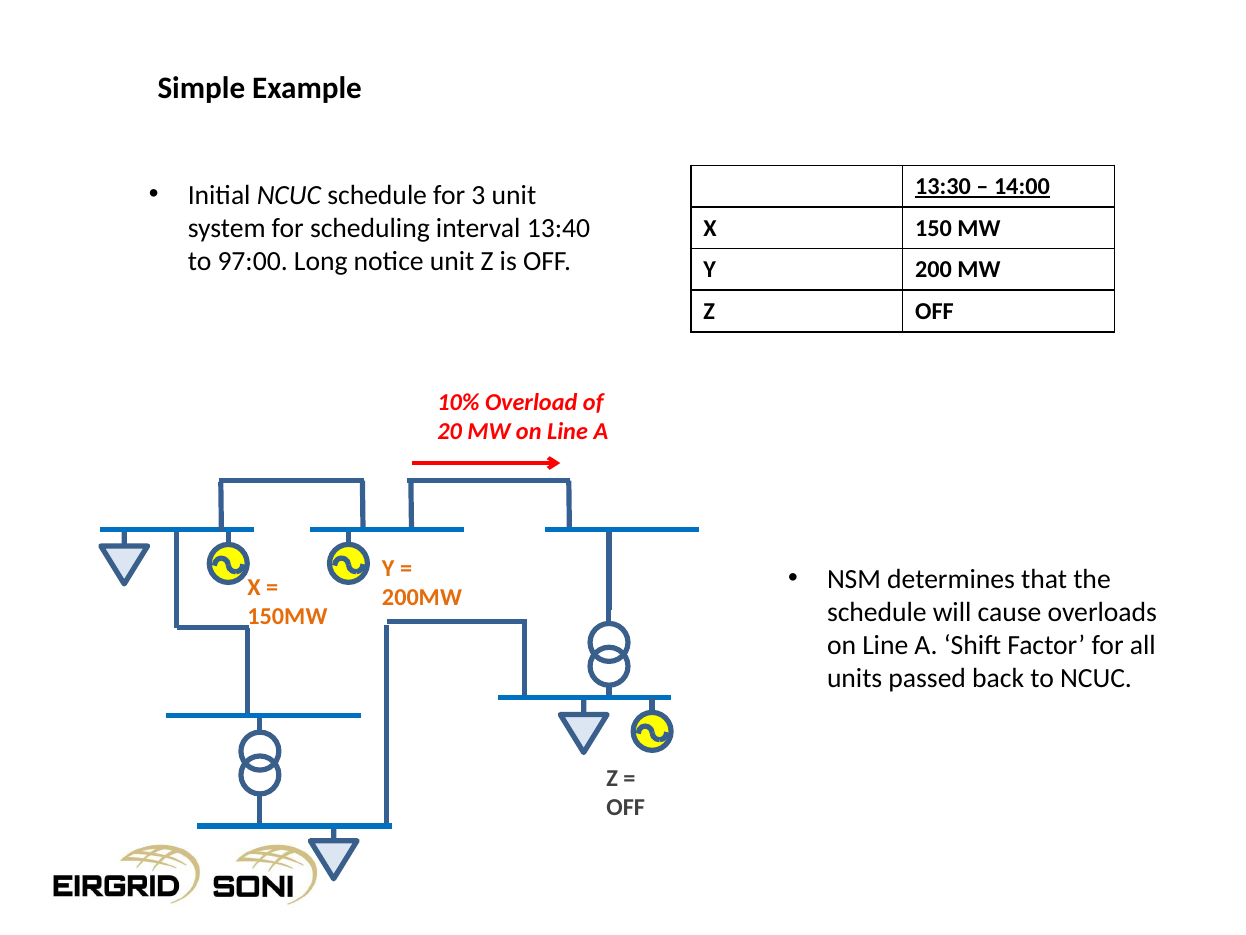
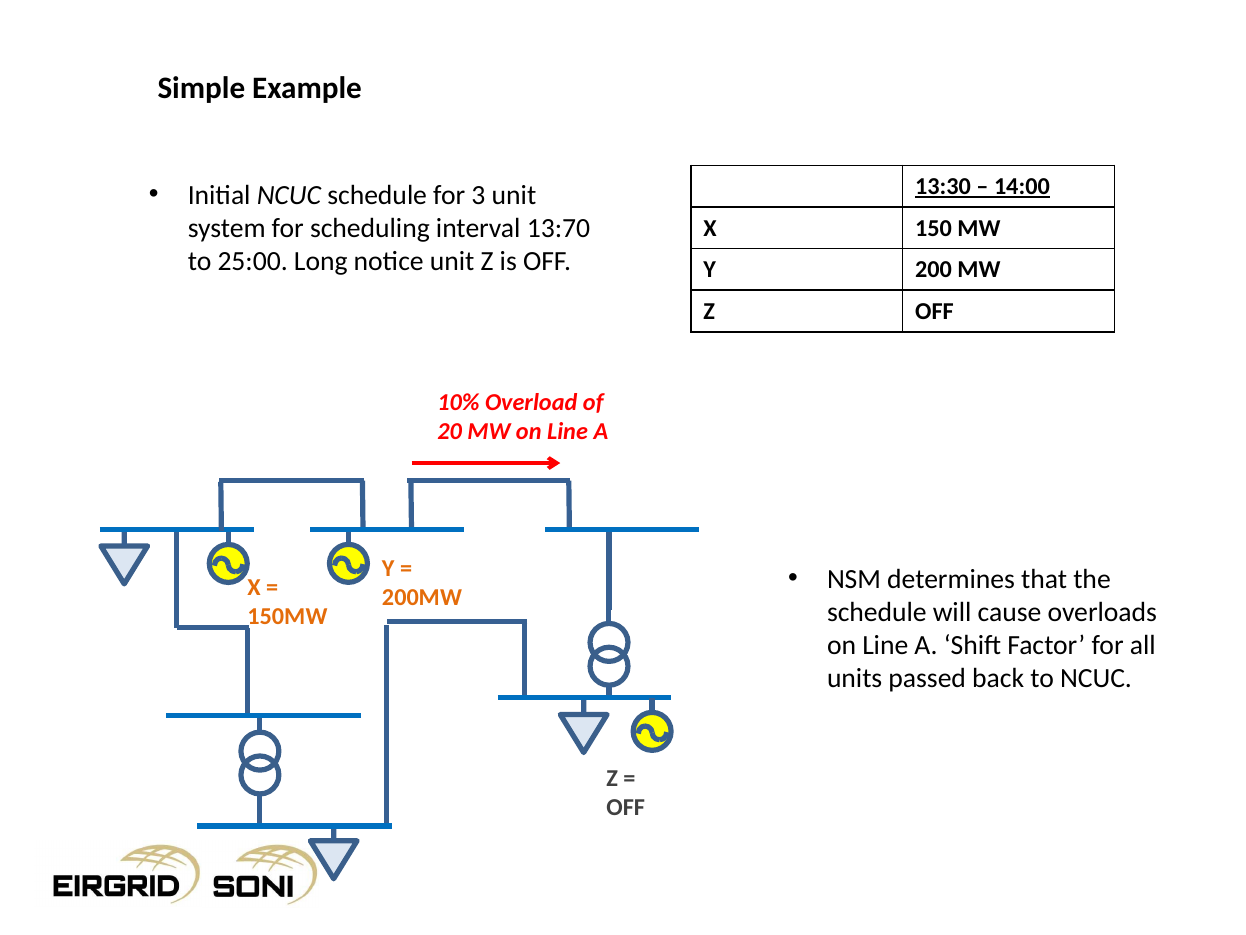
13:40: 13:40 -> 13:70 (559, 228)
97:00: 97:00 -> 25:00 (253, 261)
